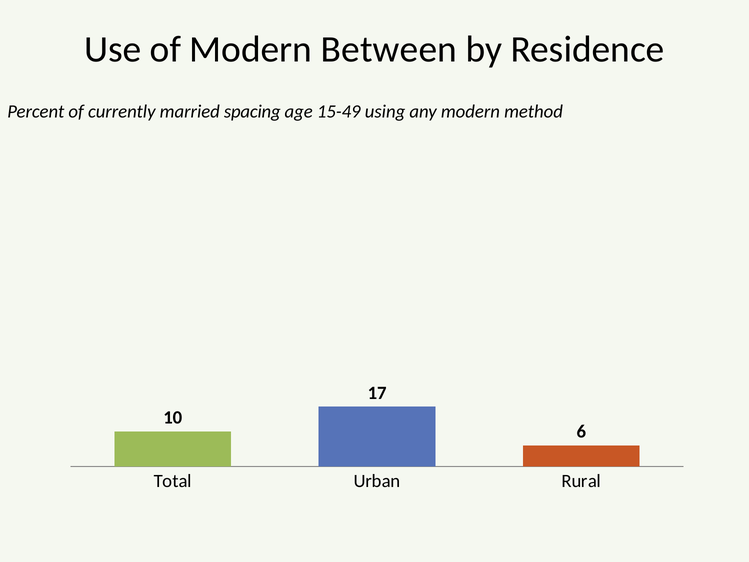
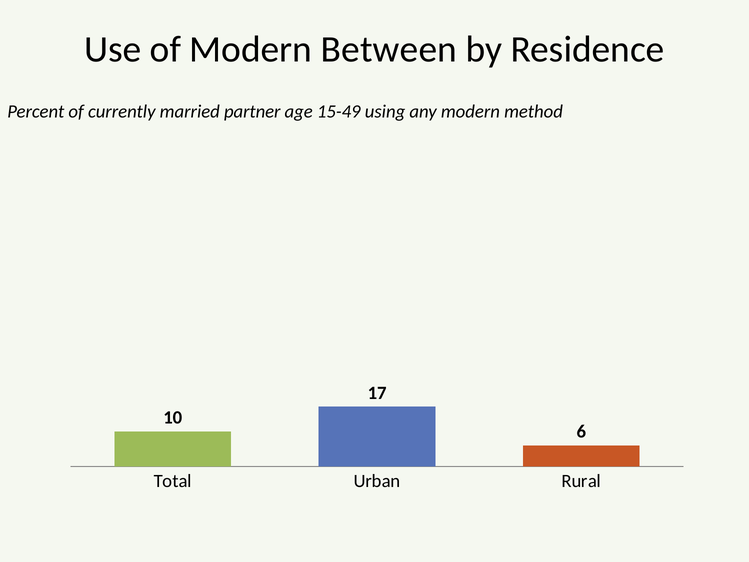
spacing: spacing -> partner (252, 112)
